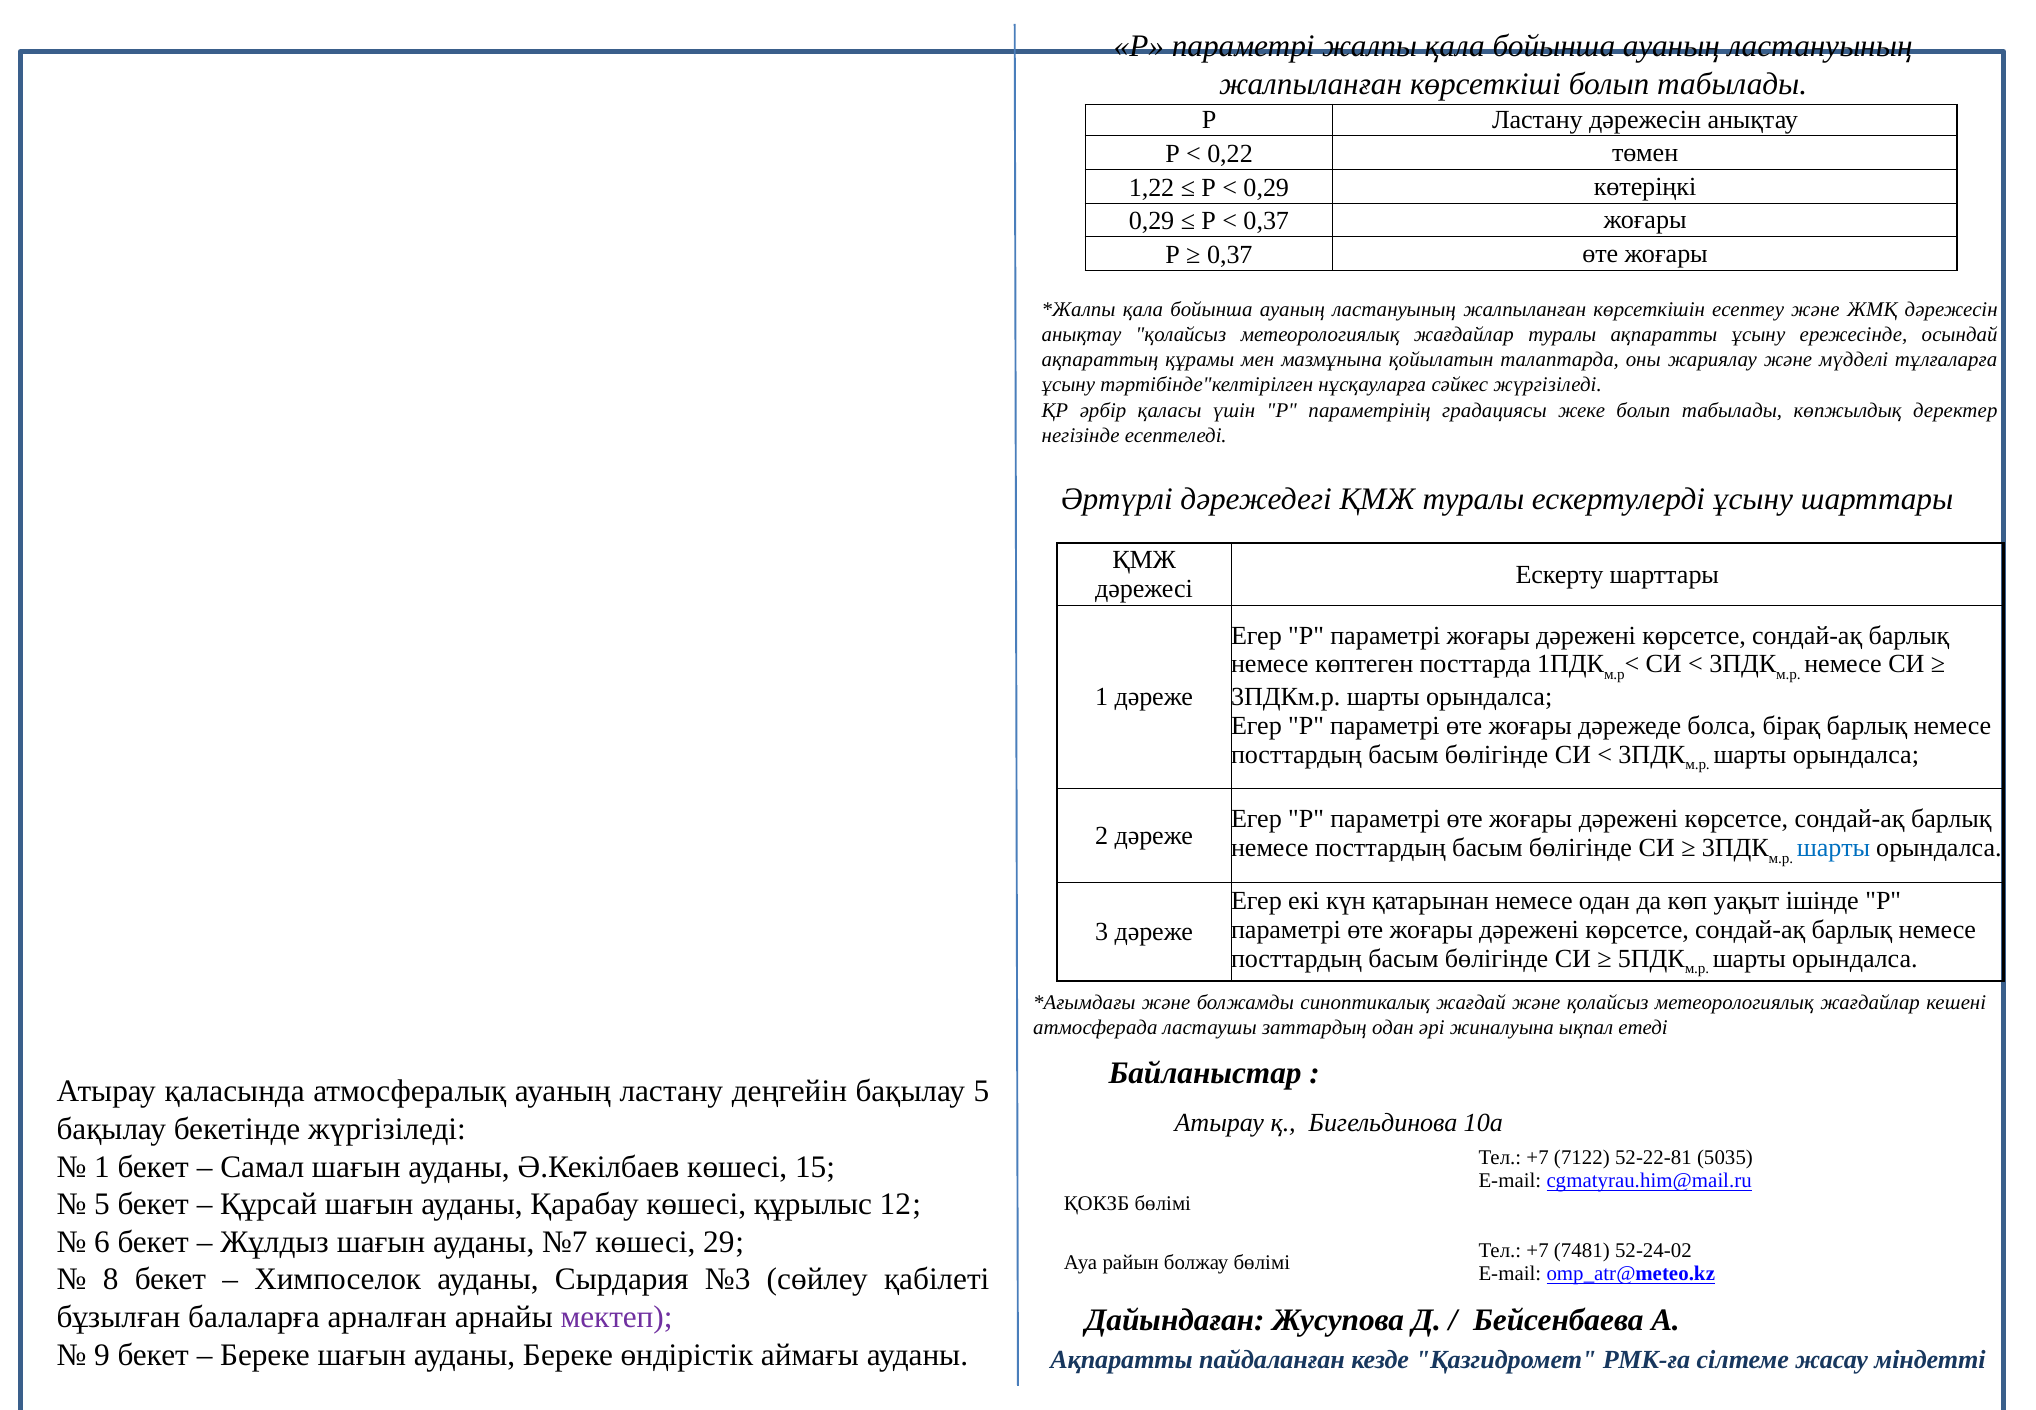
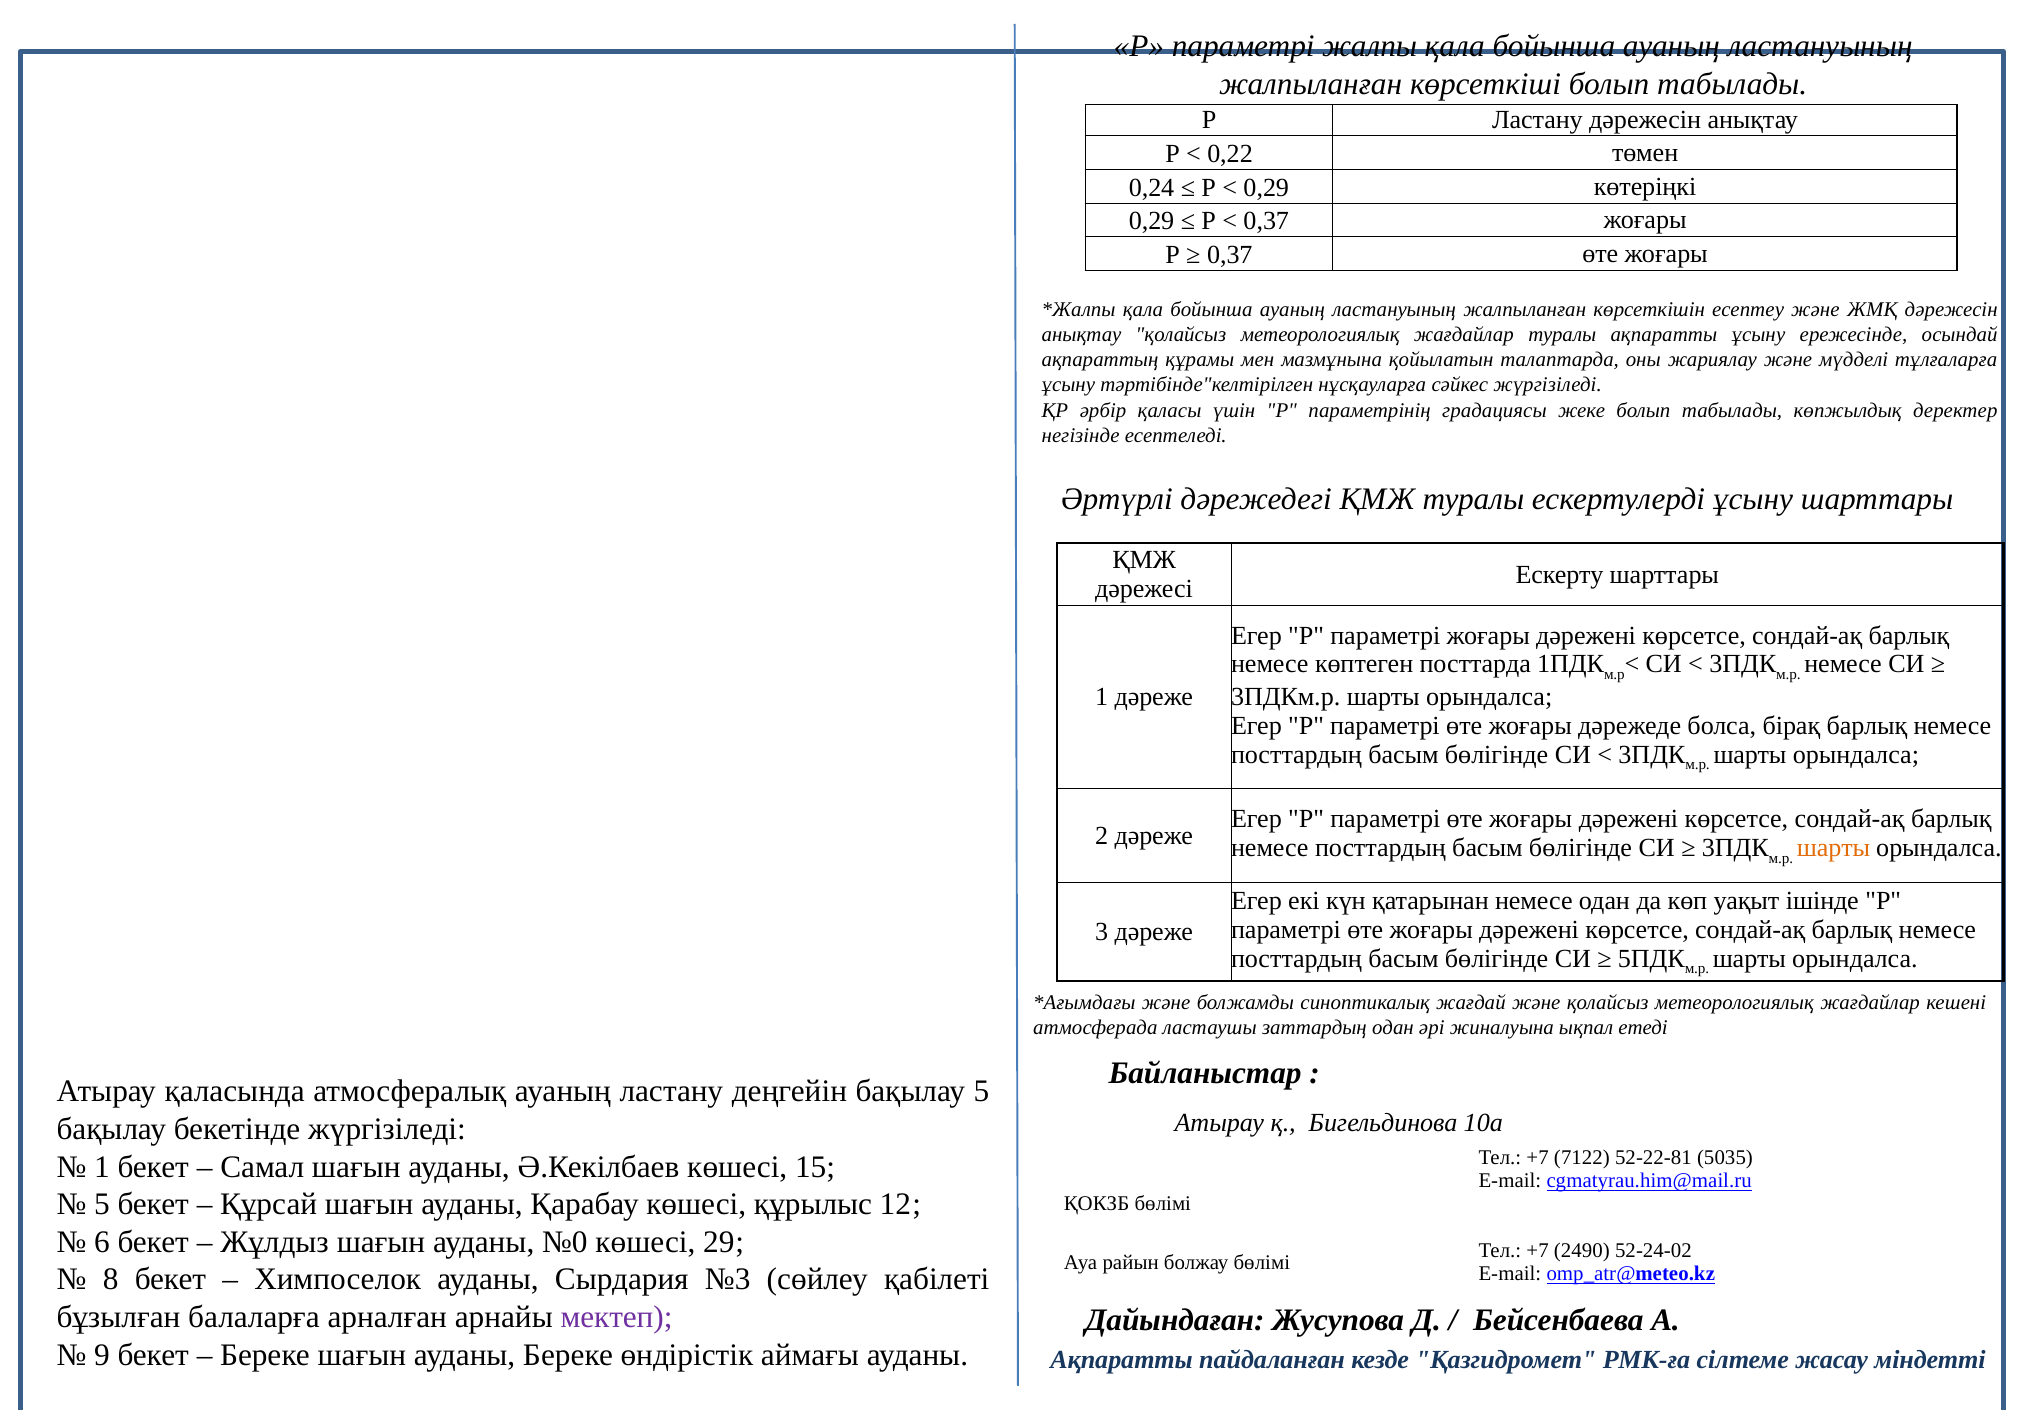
1,22: 1,22 -> 0,24 (1152, 187)
шарты colour: blue -> orange (1833, 848)
№7: №7 -> №0 (565, 1242)
7481: 7481 -> 2490 (1582, 1250)
